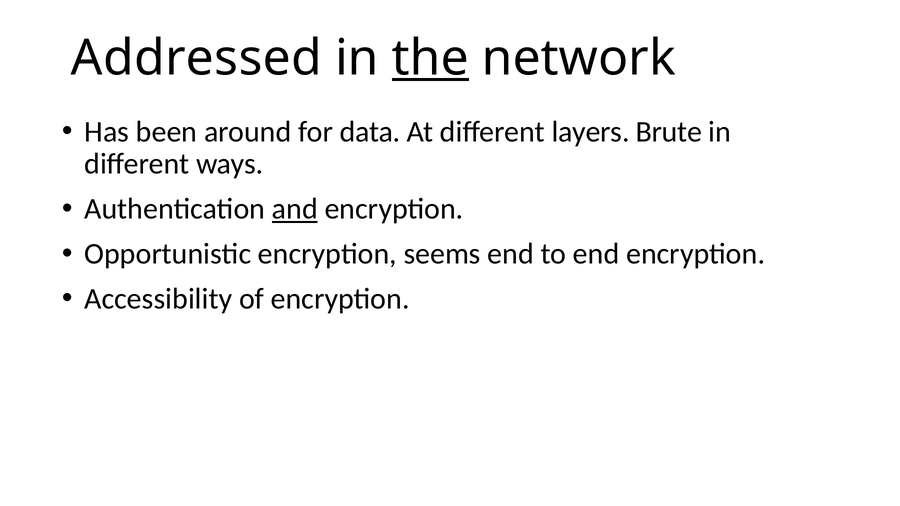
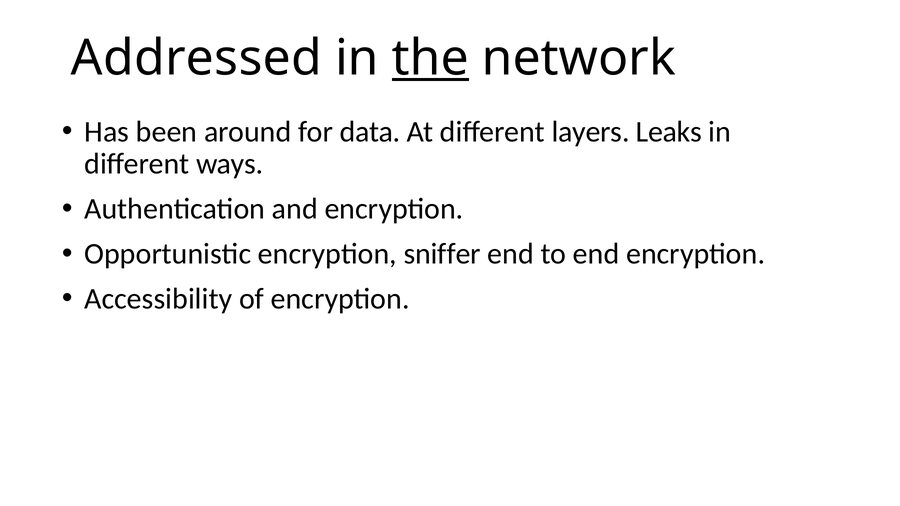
Brute: Brute -> Leaks (669, 132)
and underline: present -> none (295, 209)
seems: seems -> sniffer (442, 254)
